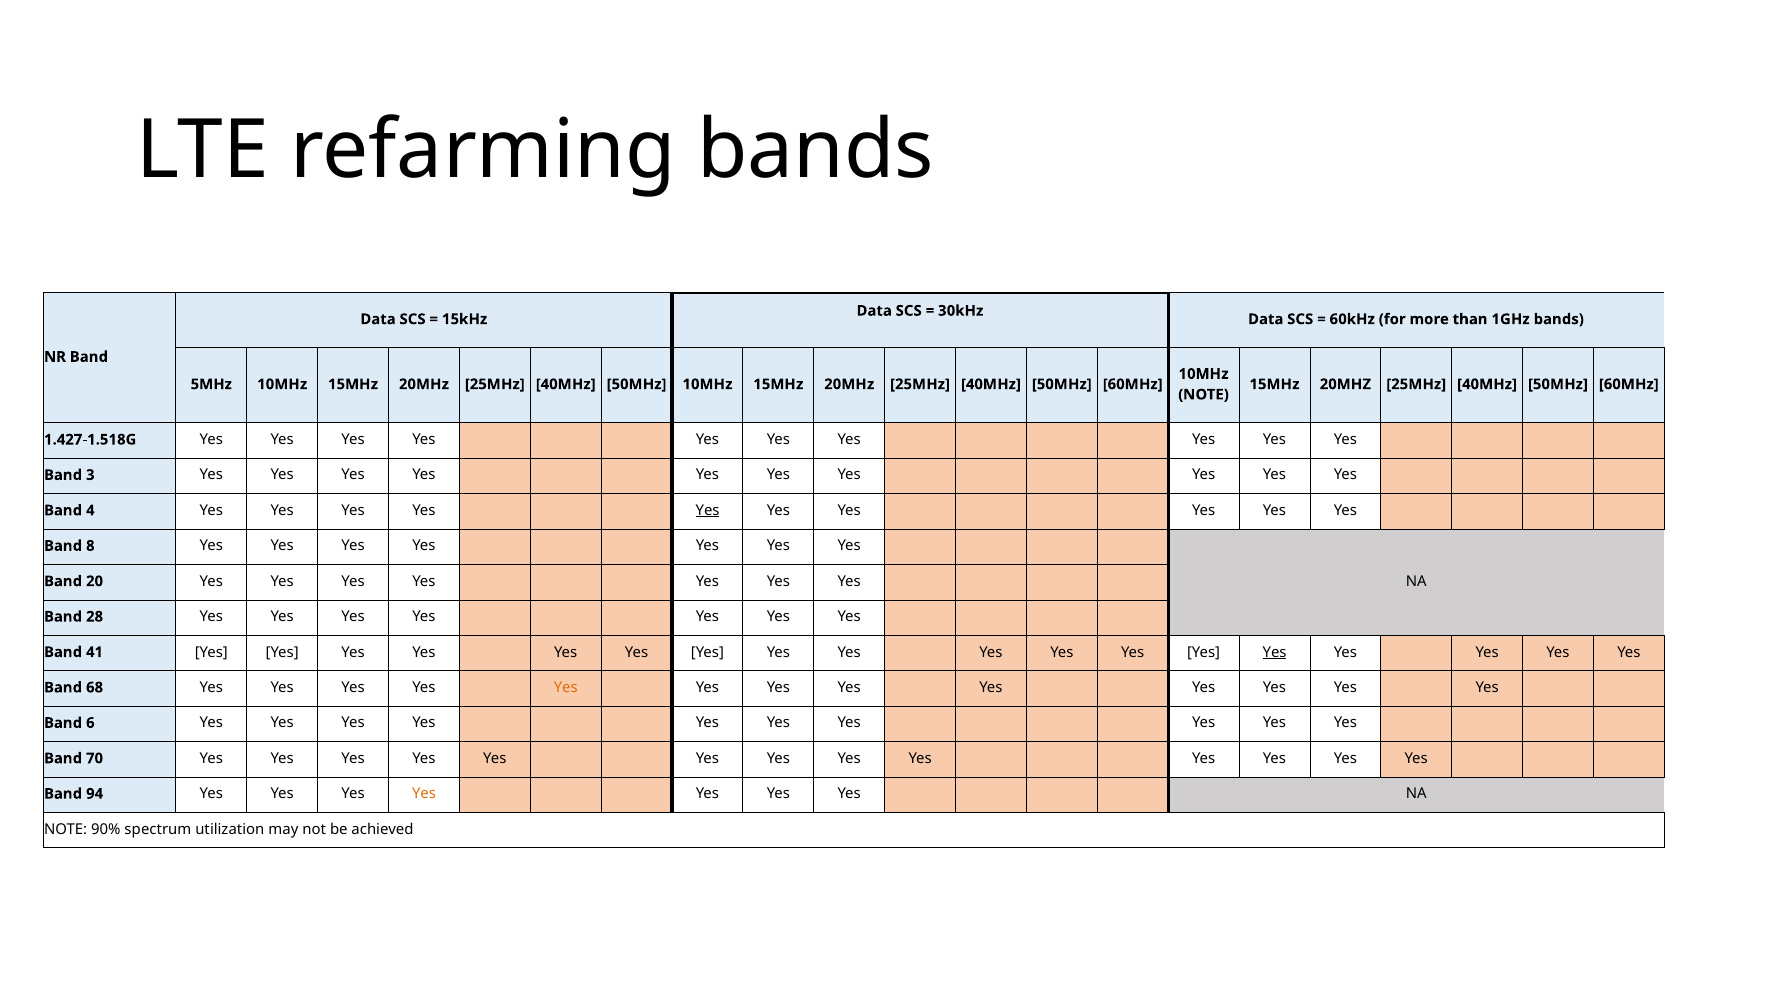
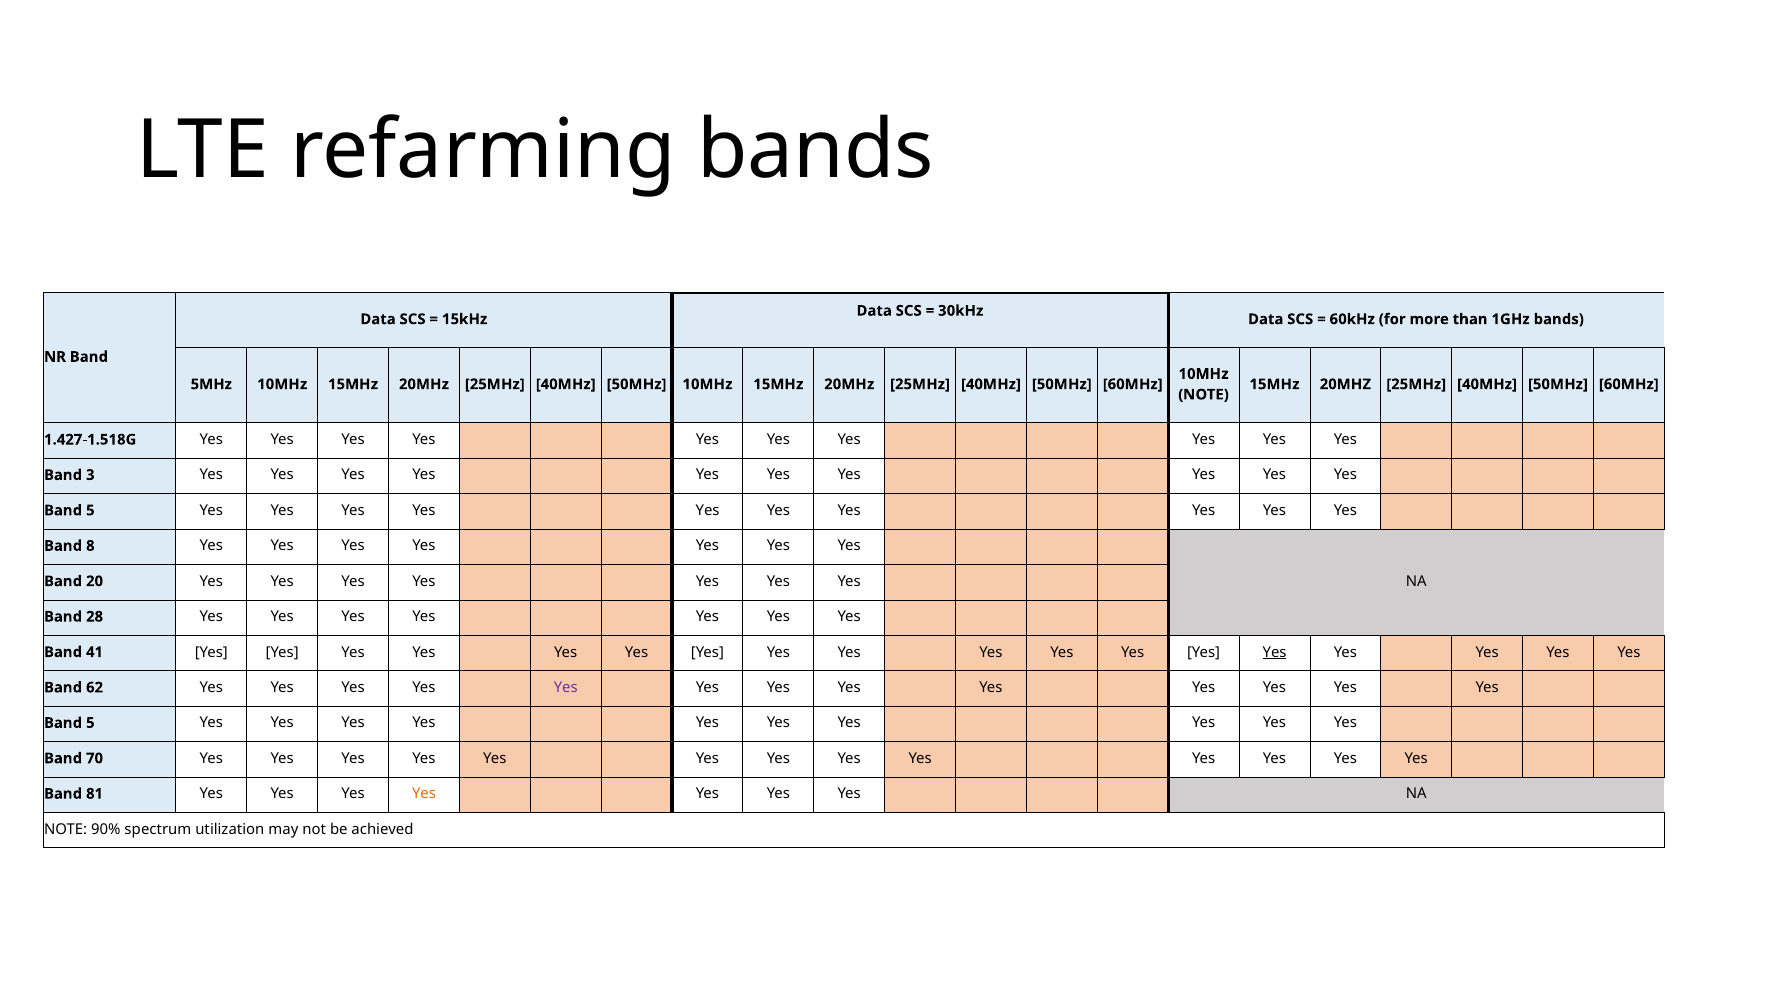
4: 4 -> 5 (90, 510)
Yes underline: present -> none (708, 510)
68: 68 -> 62 (95, 687)
Yes colour: orange -> purple (566, 687)
6: 6 -> 5 (90, 723)
94: 94 -> 81 (95, 794)
